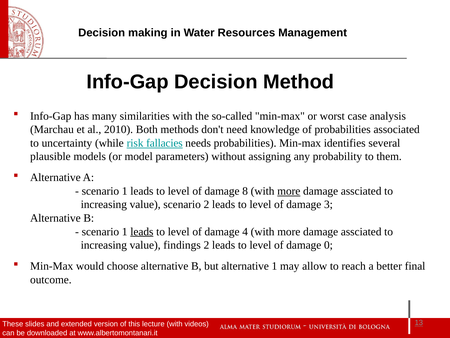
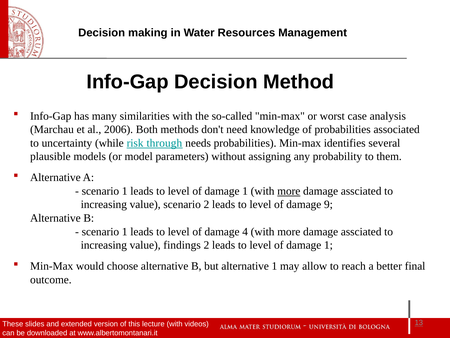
2010: 2010 -> 2006 (119, 129)
fallacies: fallacies -> through (164, 143)
8: 8 -> 1 (245, 191)
3: 3 -> 9 (328, 204)
leads underline: present -> none (142, 231)
0: 0 -> 1 (328, 245)
